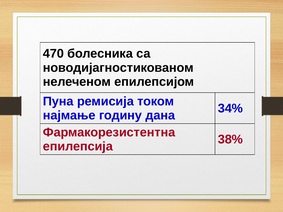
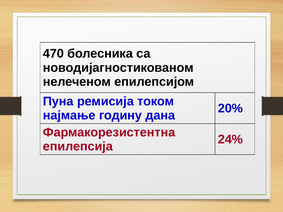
34%: 34% -> 20% (230, 108)
38%: 38% -> 24% (230, 140)
